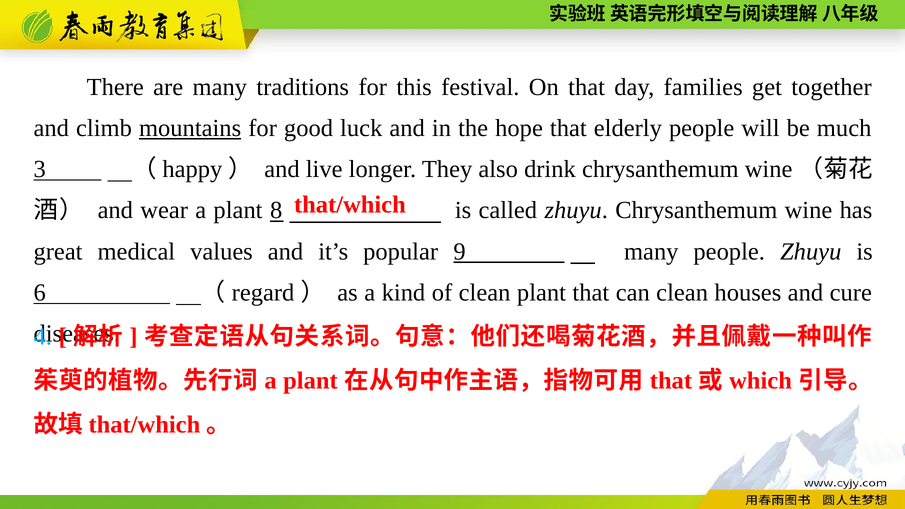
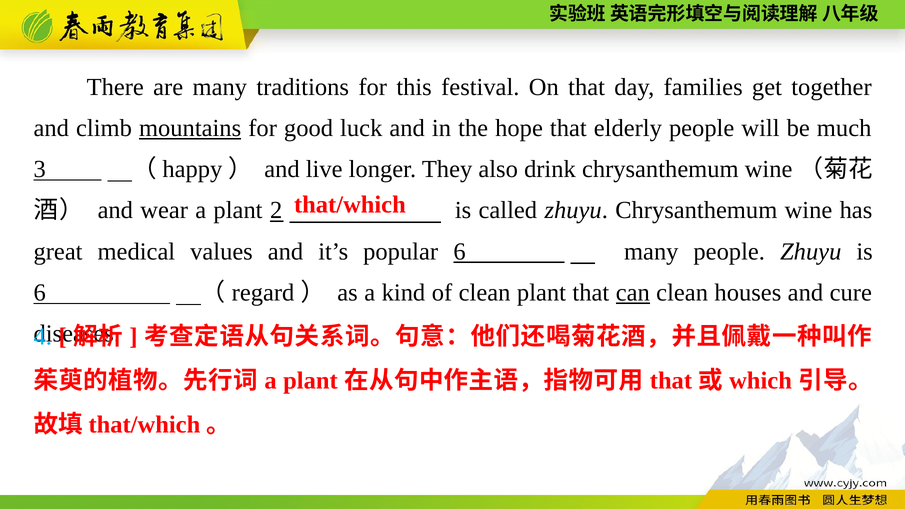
8: 8 -> 2 (276, 210)
popular 9: 9 -> 6 (460, 252)
can underline: none -> present (633, 293)
